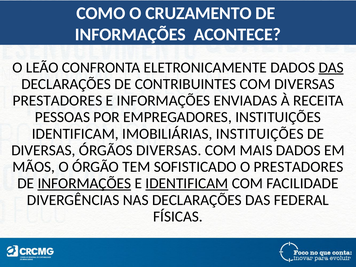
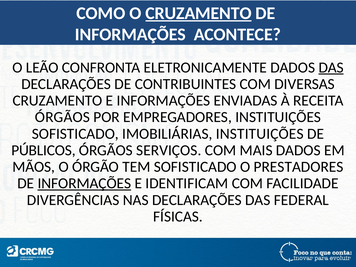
CRUZAMENTO underline: none -> present (198, 13)
PRESTADORES: PRESTADORES -> CRUZAMENTO (57, 101)
PESSOAS: PESSOAS -> ÓRGÃOS (62, 117)
IDENTIFICAM: IDENTIFICAM -> SOFISTICADO (75, 134)
DIVERSAS: DIVERSAS -> PÚBLICOS (43, 150)
ÓRGÃOS DIVERSAS: DIVERSAS -> SERVIÇOS (169, 150)
IDENTIFICAM underline: present -> none (187, 183)
